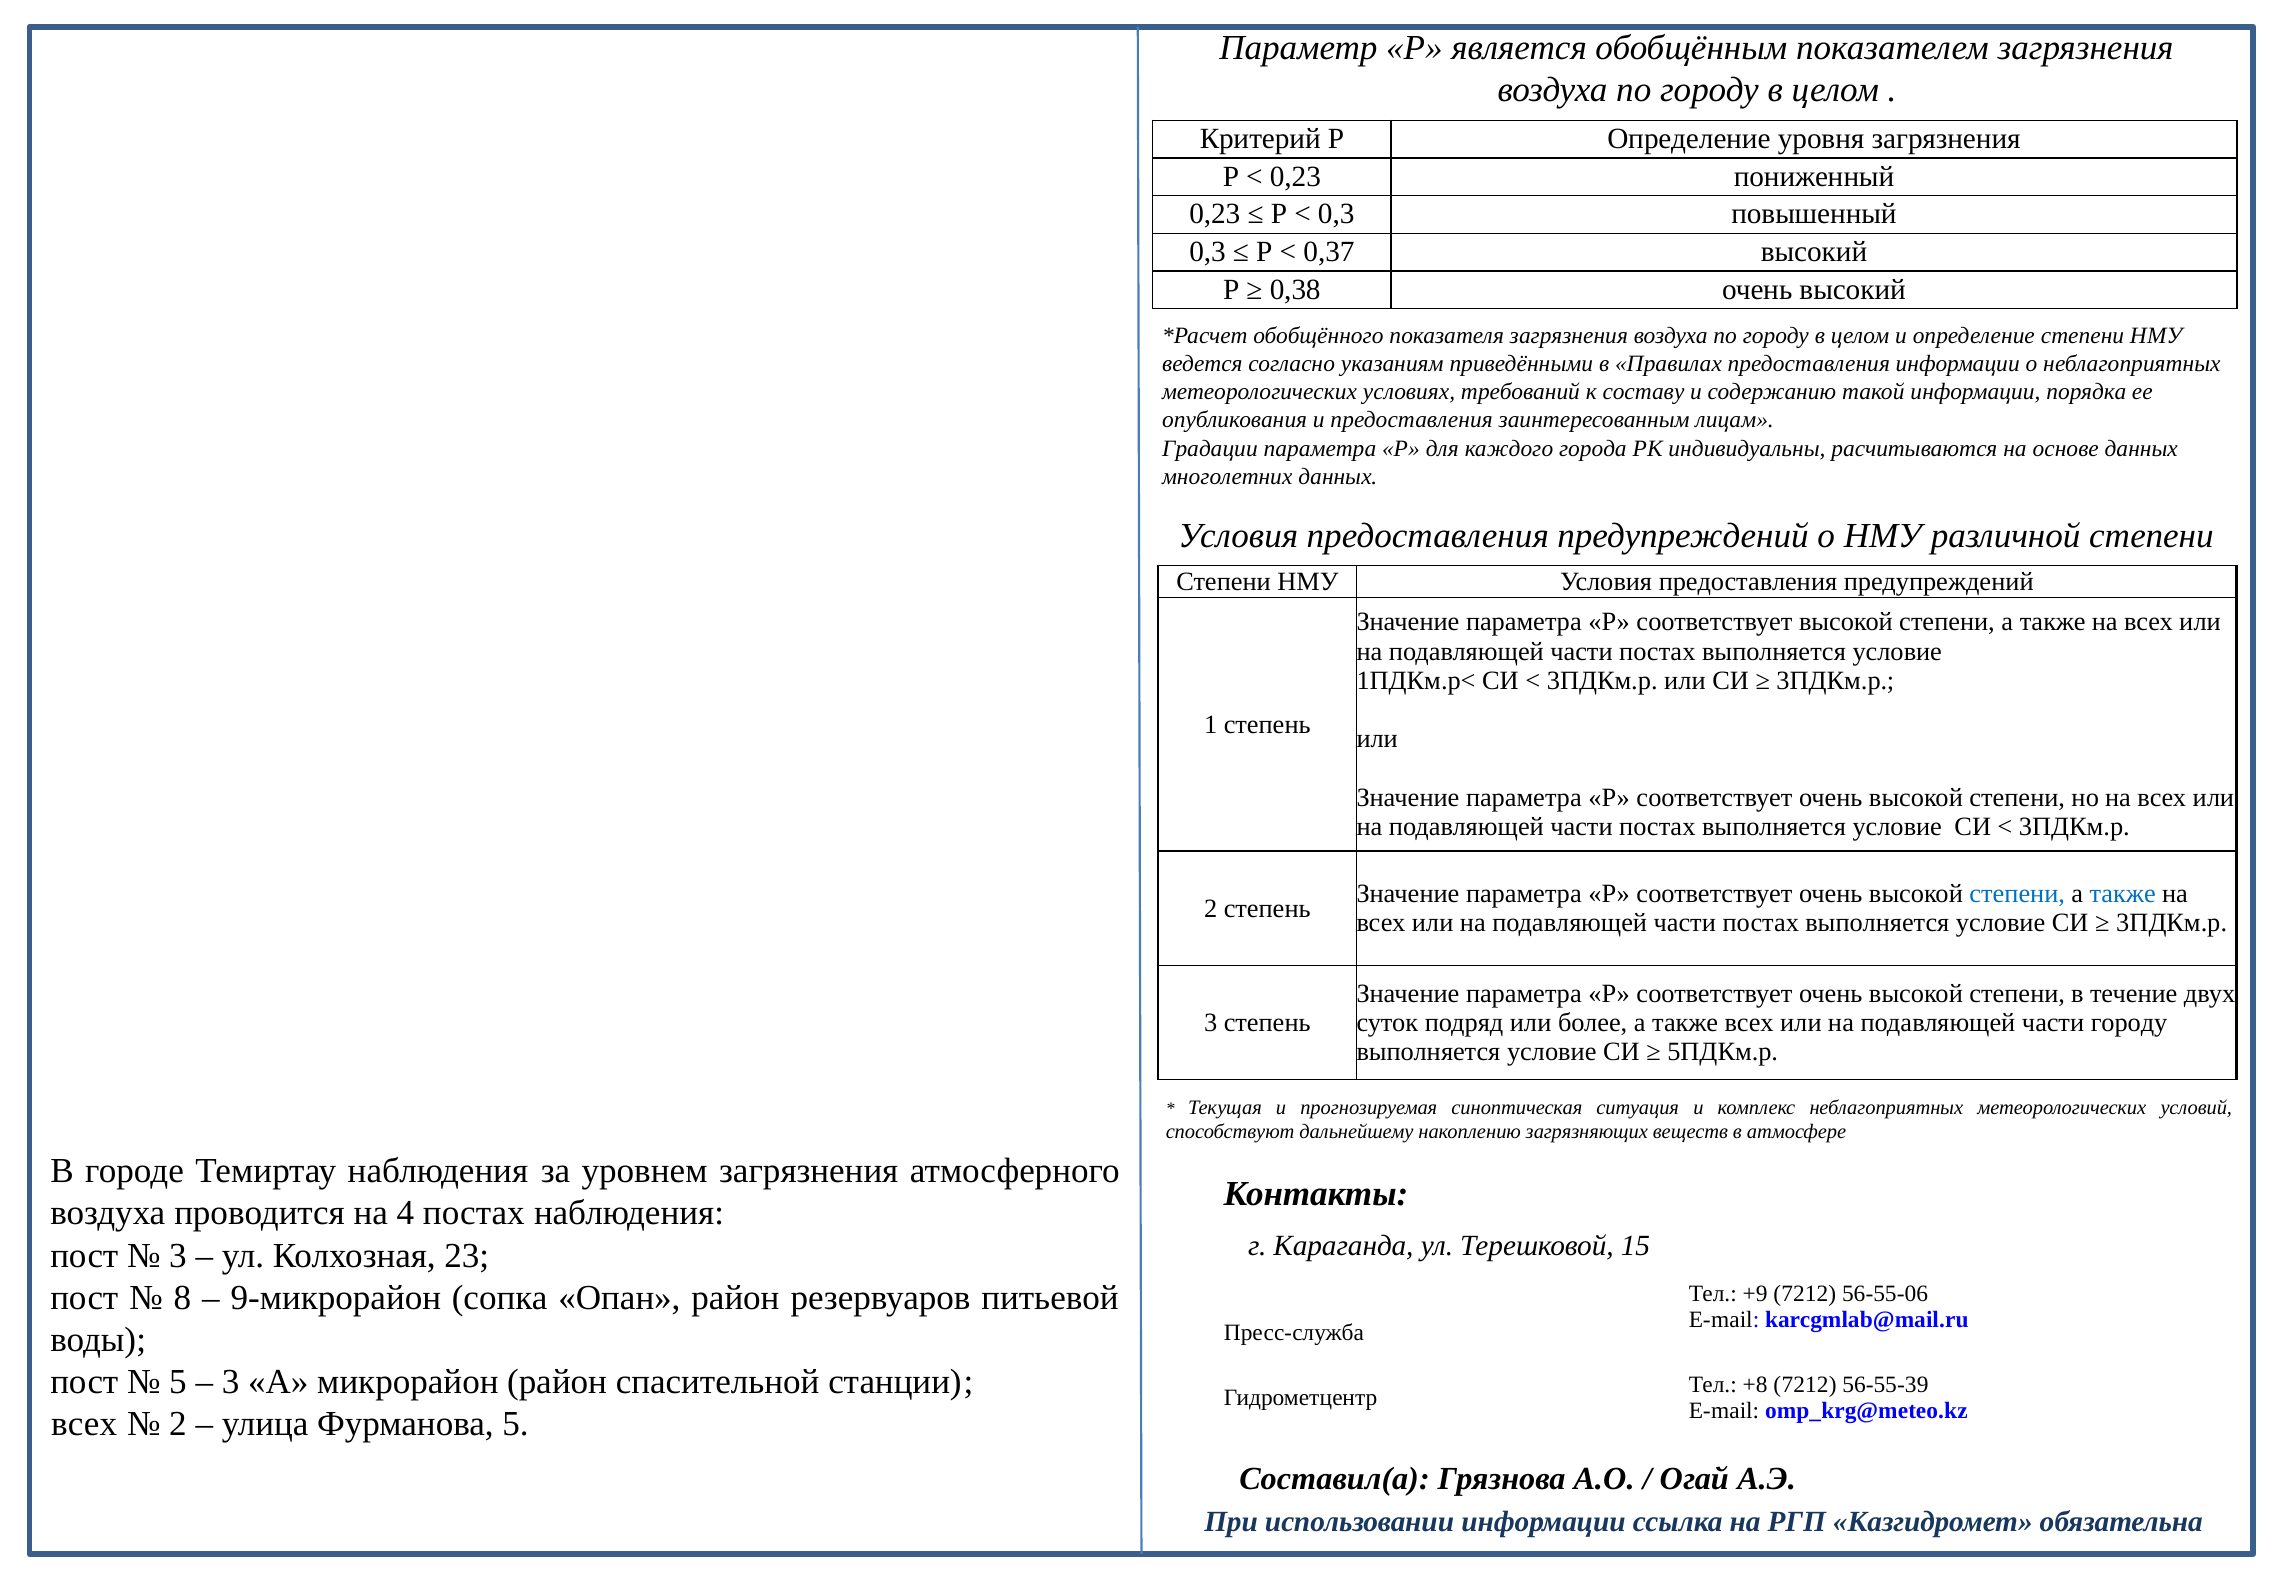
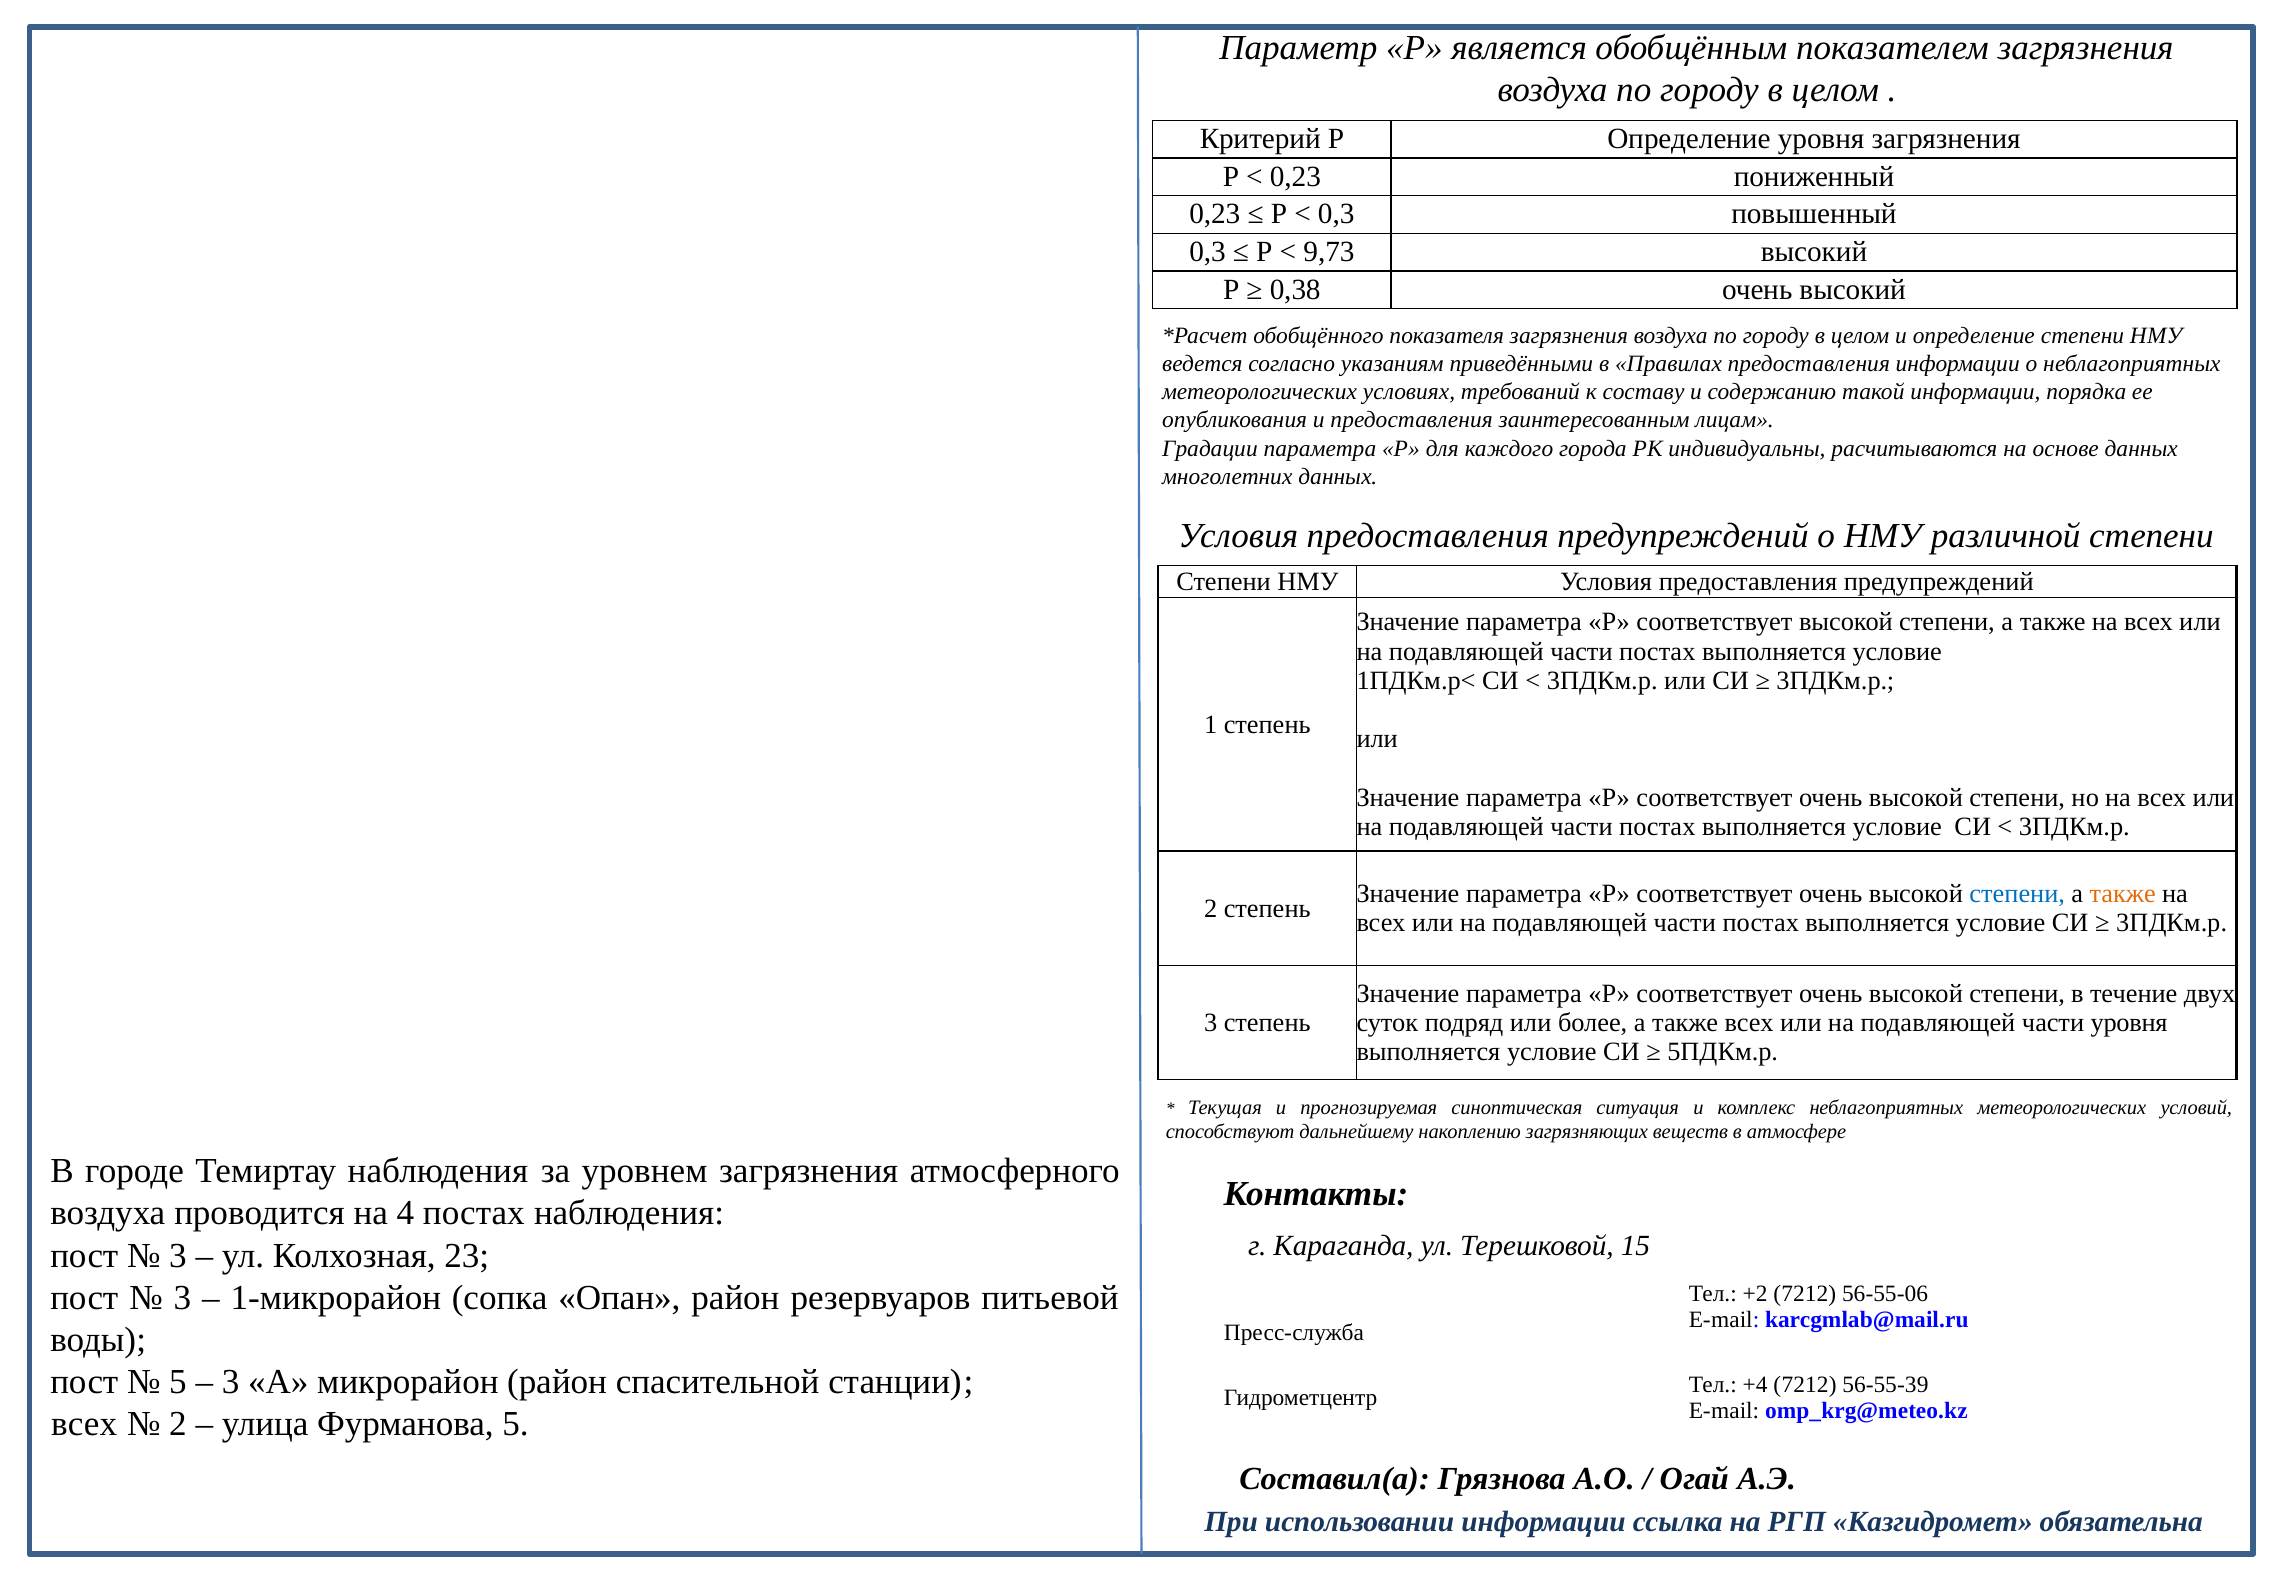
0,37: 0,37 -> 9,73 (1329, 252)
также colour: blue -> orange (2123, 894)
части городу: городу -> уровня (2129, 1022)
8: 8 -> 3 (182, 1297)
9-микрорайон: 9-микрорайон -> 1-микрорайон (336, 1297)
+9: +9 -> +2 (1755, 1293)
+8: +8 -> +4 (1755, 1385)
